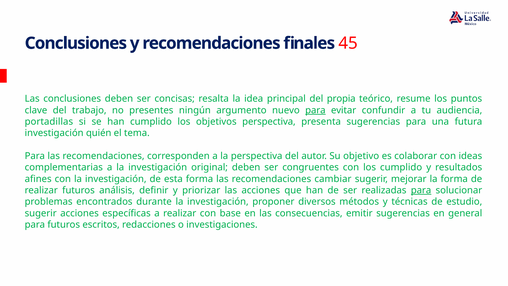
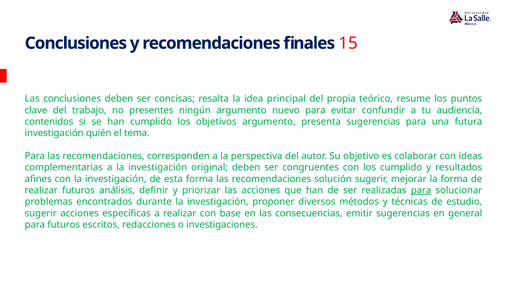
45: 45 -> 15 (348, 43)
para underline: present -> none (315, 110)
portadillas: portadillas -> contenidos (49, 122)
objetivos perspectiva: perspectiva -> argumento (269, 122)
cambiar: cambiar -> solución (333, 179)
